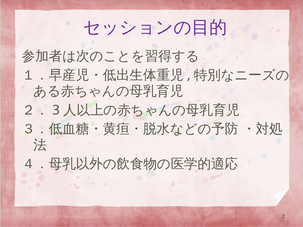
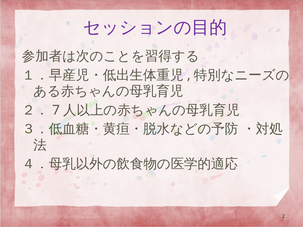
3: 3 -> 7 (56, 110)
